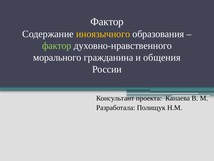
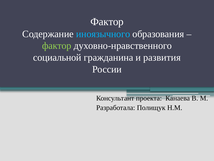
иноязычного colour: yellow -> light blue (103, 34)
морального: морального -> социальной (57, 57)
общения: общения -> развития (162, 57)
